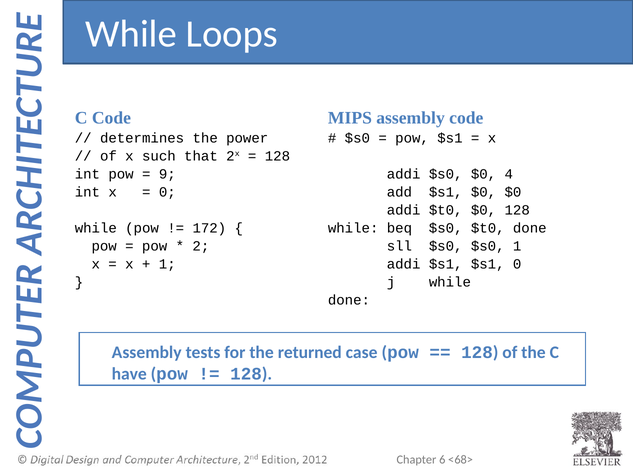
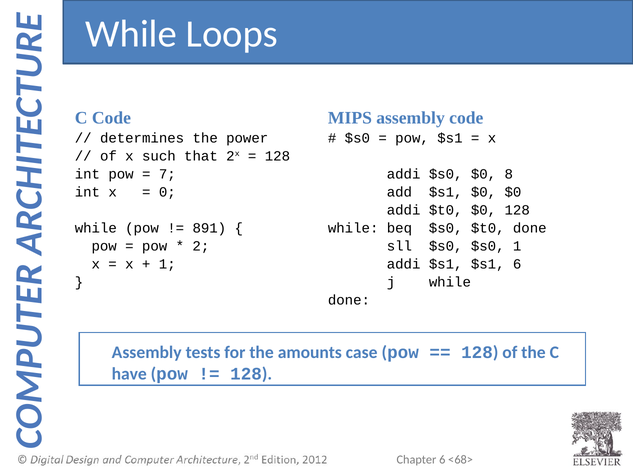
9: 9 -> 7 (167, 174)
4: 4 -> 8 (509, 174)
172: 172 -> 891 (209, 228)
$s1 0: 0 -> 6 (517, 264)
returned: returned -> amounts (310, 352)
